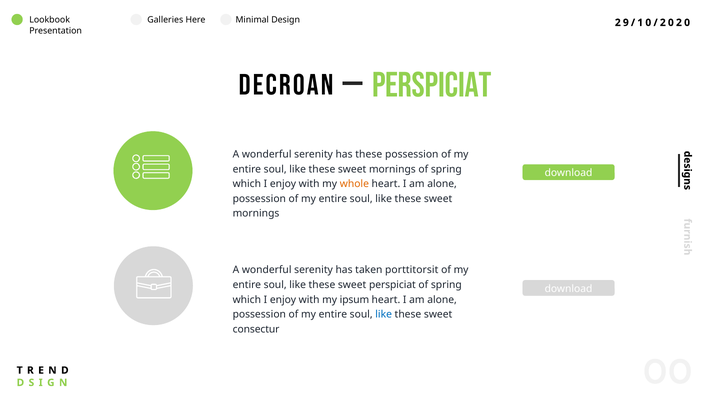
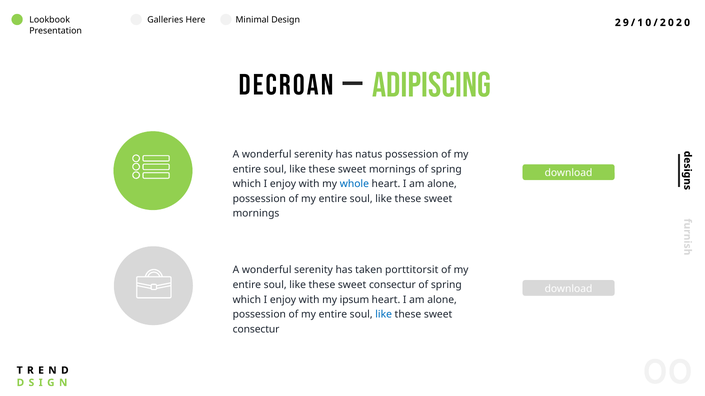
DECROAN PERSPICIAT: PERSPICIAT -> ADIPISCING (432, 85)
has these: these -> natus (369, 155)
whole colour: orange -> blue (354, 184)
perspiciat: perspiciat -> consectur (392, 285)
